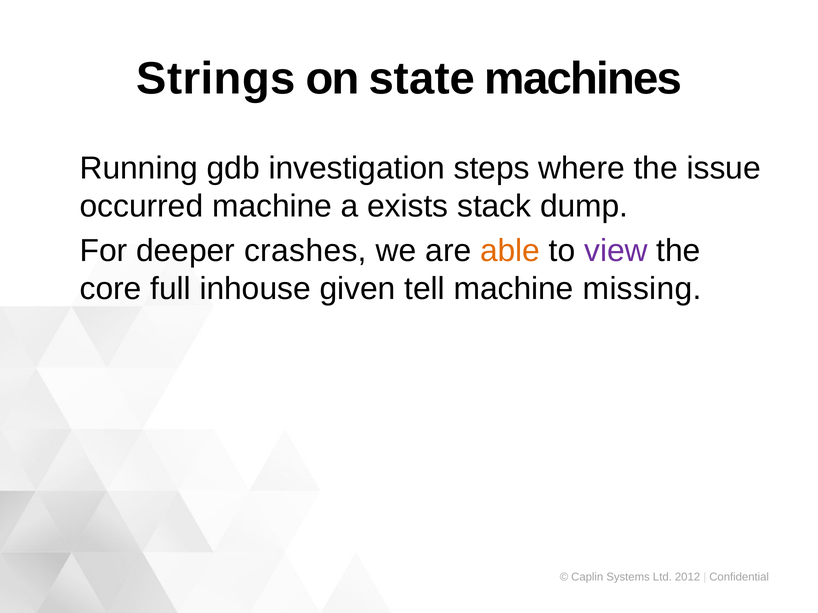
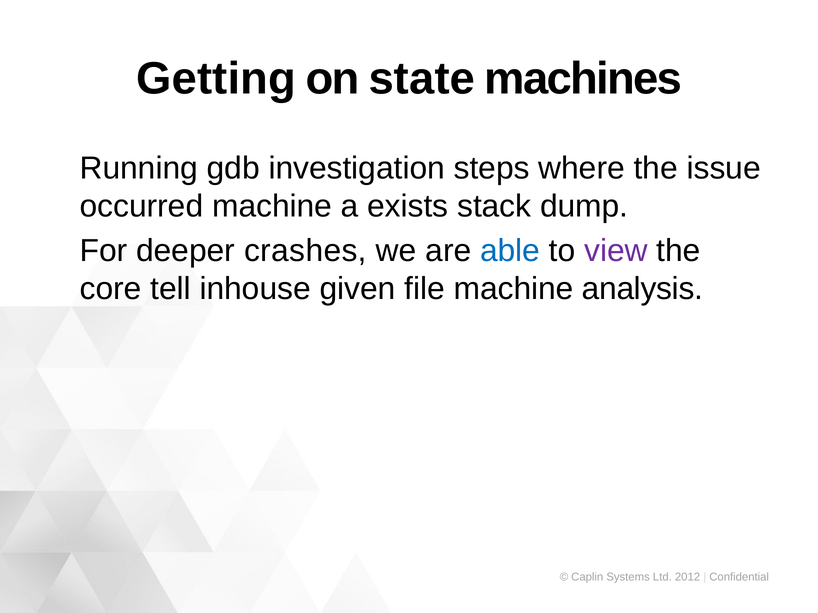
Strings: Strings -> Getting (216, 79)
able colour: orange -> blue (510, 251)
full: full -> tell (171, 289)
tell: tell -> file (425, 289)
missing: missing -> analysis (642, 289)
